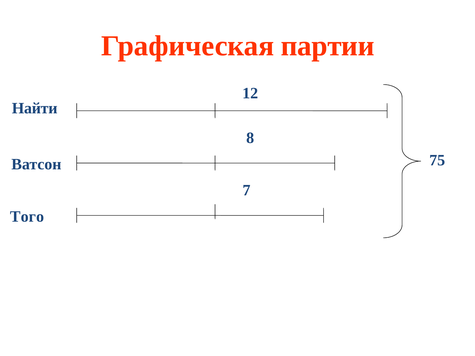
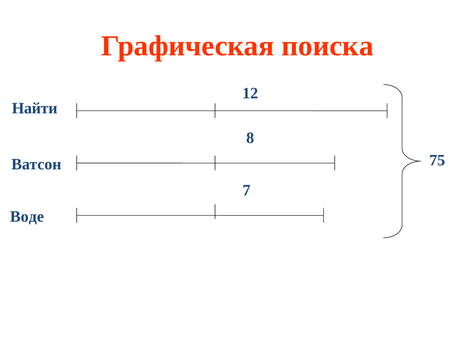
партии: партии -> поиска (327, 46)
Того: Того -> Воде (27, 217)
